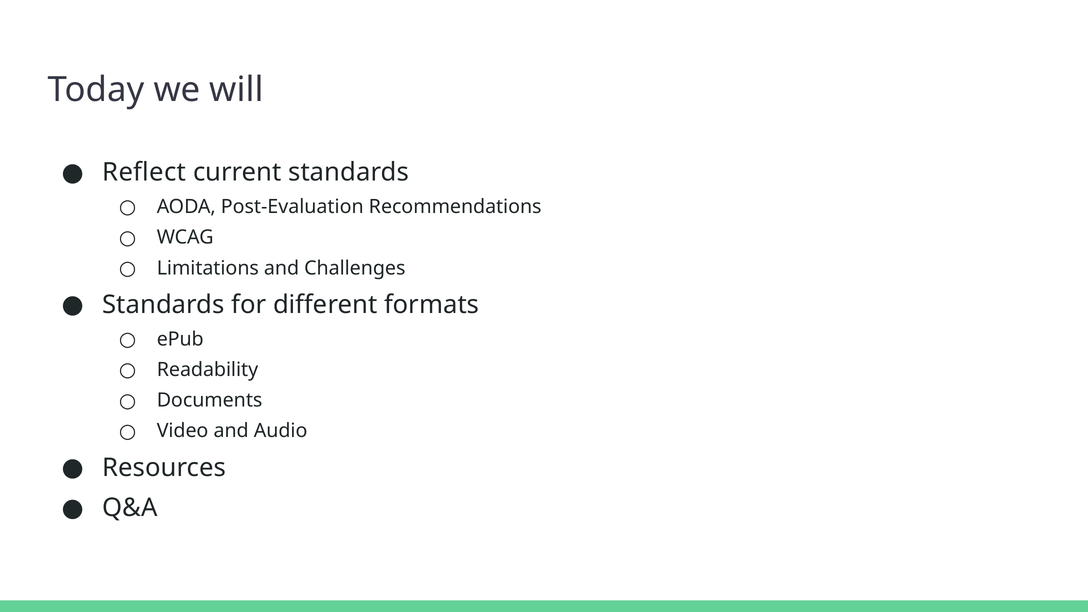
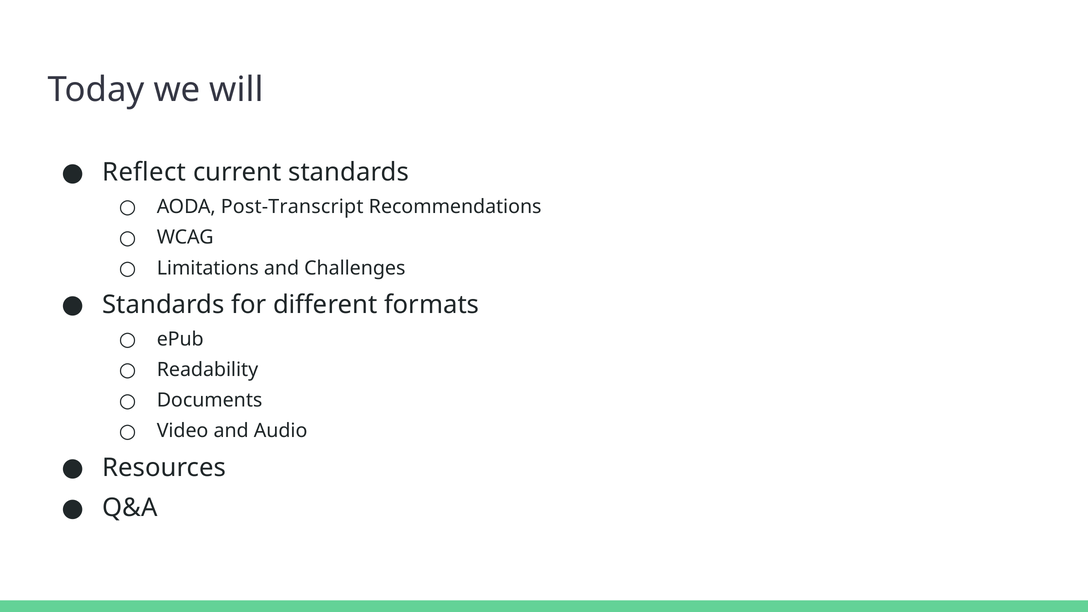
Post-Evaluation: Post-Evaluation -> Post-Transcript (292, 207)
